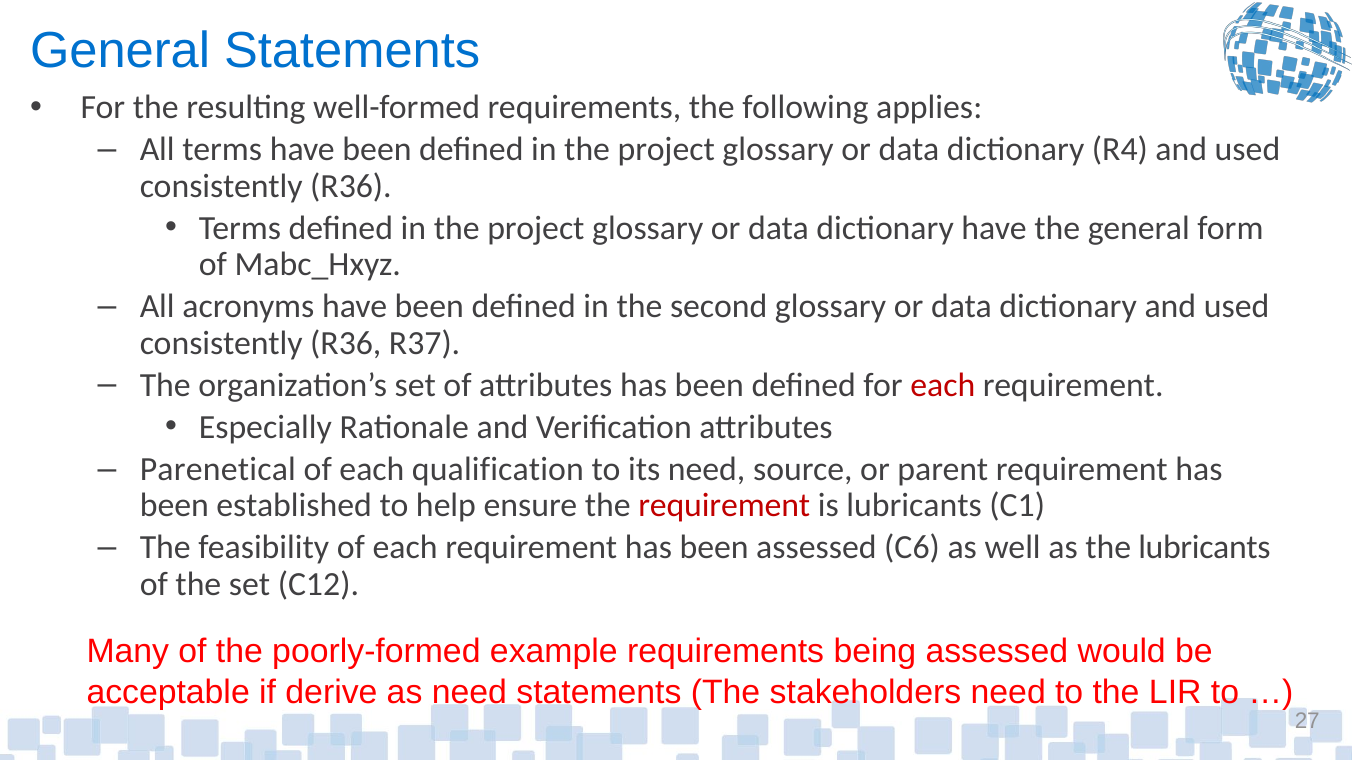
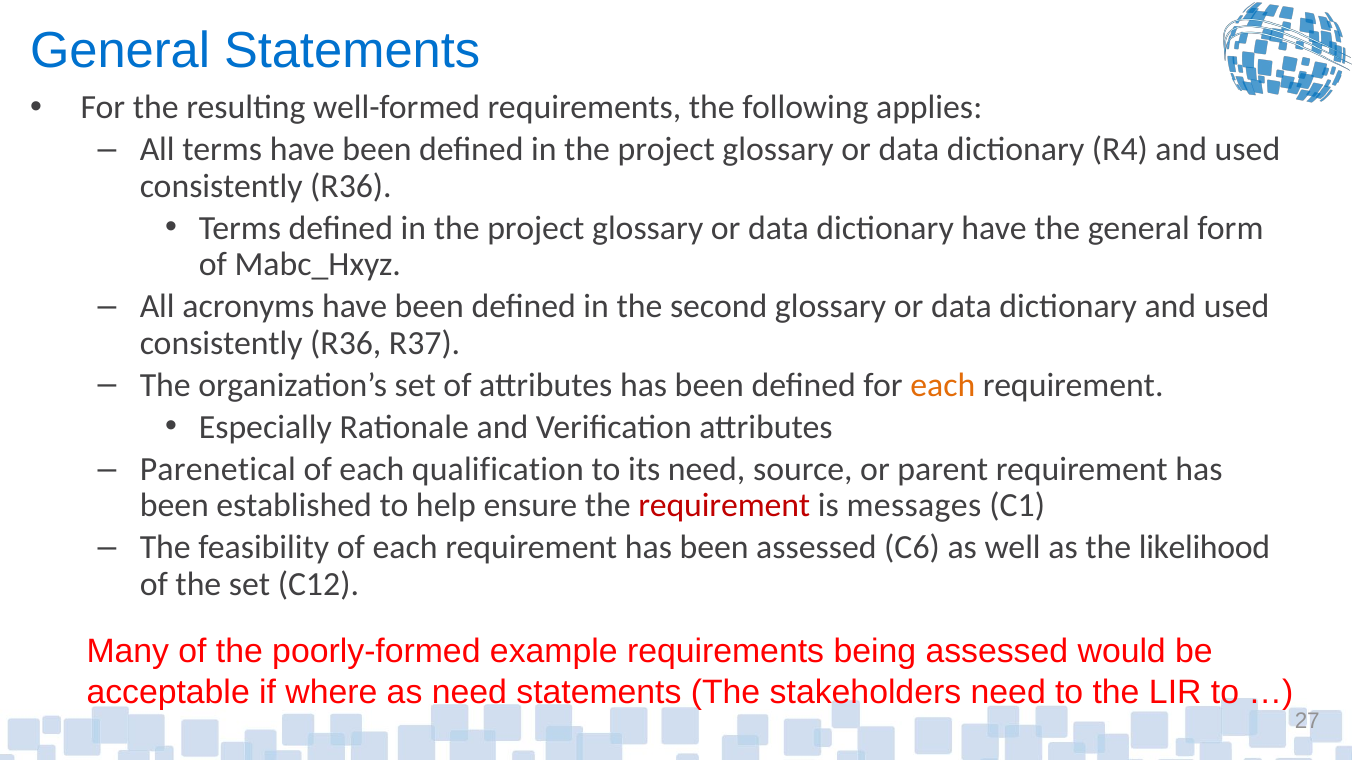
each colour: red -> orange (943, 385)
is lubricants: lubricants -> messages (914, 506)
the lubricants: lubricants -> likelihood (1204, 548)
derive: derive -> where (331, 692)
